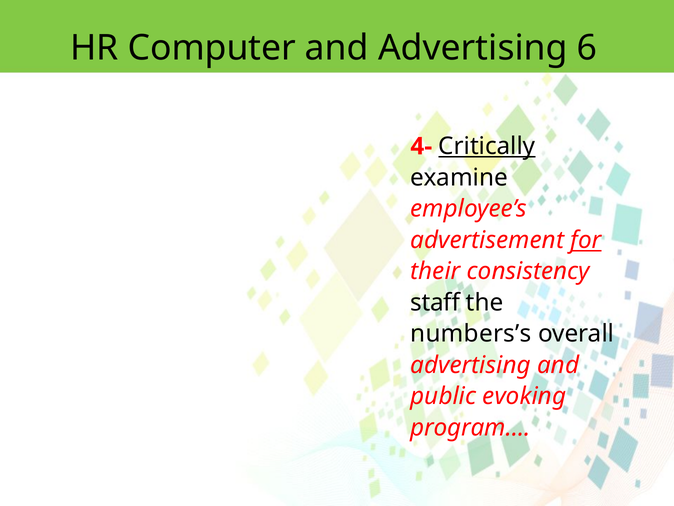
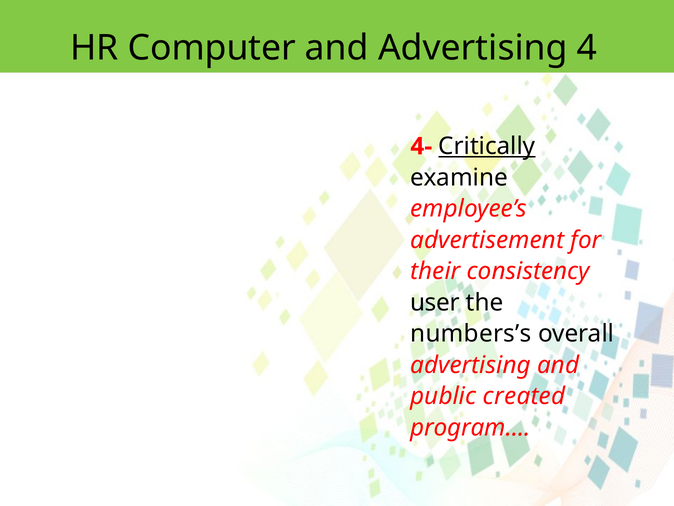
6: 6 -> 4 (587, 48)
for underline: present -> none (586, 240)
staff: staff -> user (435, 302)
evoking: evoking -> created (524, 396)
